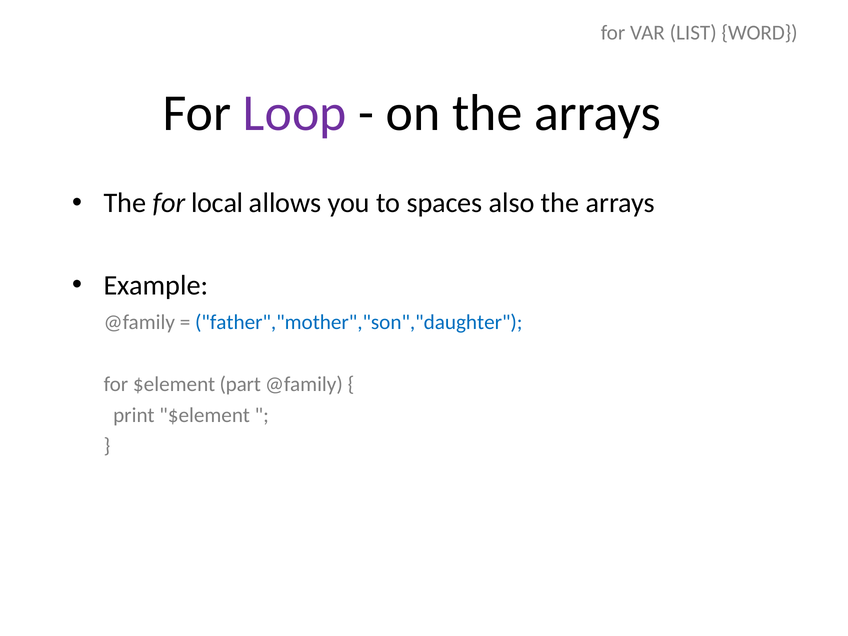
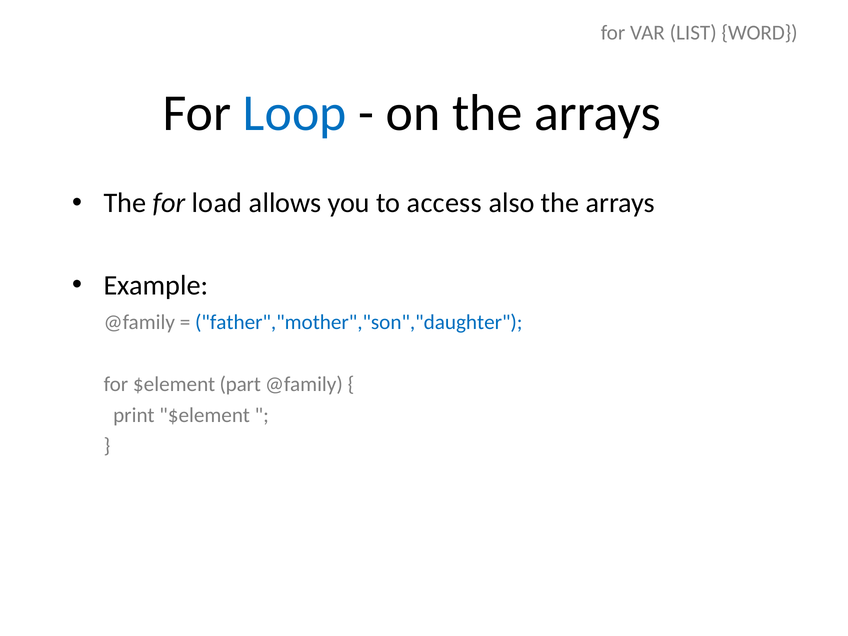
Loop colour: purple -> blue (295, 113)
local: local -> load (217, 203)
spaces: spaces -> access (444, 203)
